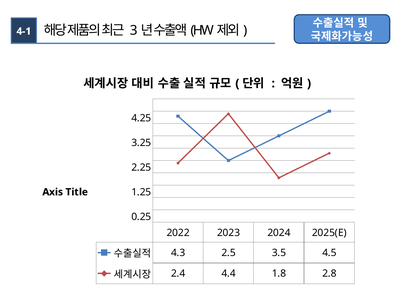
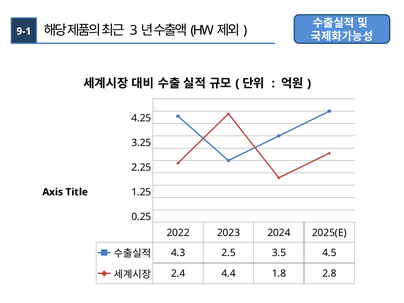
4-1: 4-1 -> 9-1 (24, 31)
